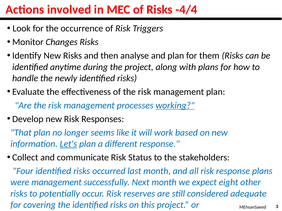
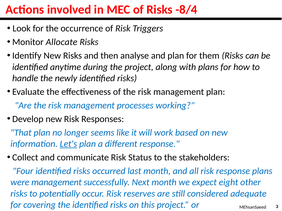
-4/4: -4/4 -> -8/4 (186, 10)
Changes: Changes -> Allocate (62, 42)
working underline: present -> none (175, 106)
